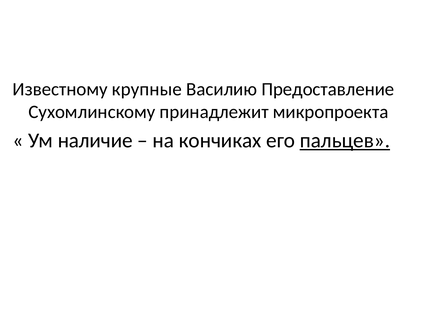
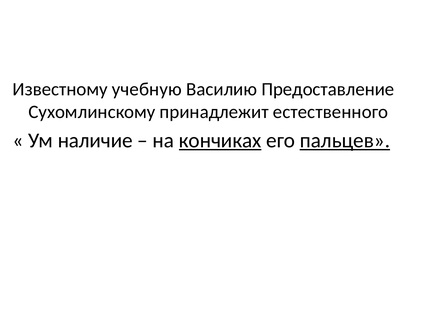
крупные: крупные -> учебную (147, 89)
микропроекта: микропроекта -> естественного (331, 112)
кончиках underline: none -> present (220, 140)
